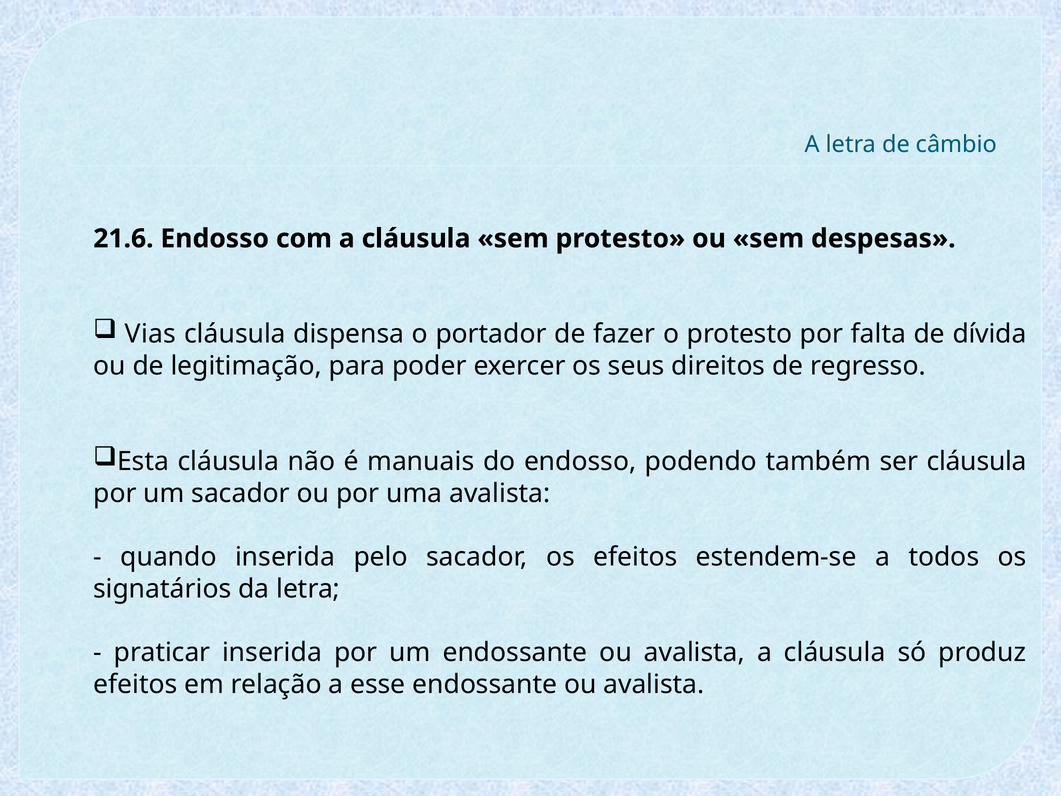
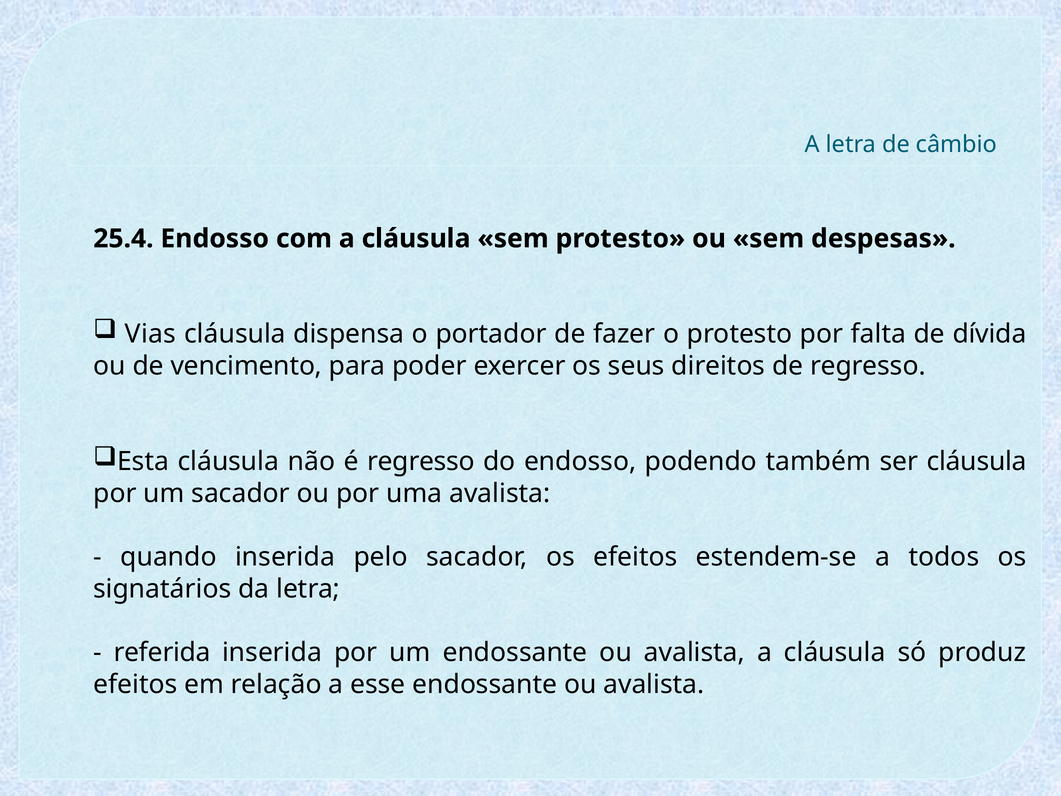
21.6: 21.6 -> 25.4 (123, 238)
legitimação: legitimação -> vencimento (246, 366)
é manuais: manuais -> regresso (421, 461)
praticar: praticar -> referida (162, 652)
